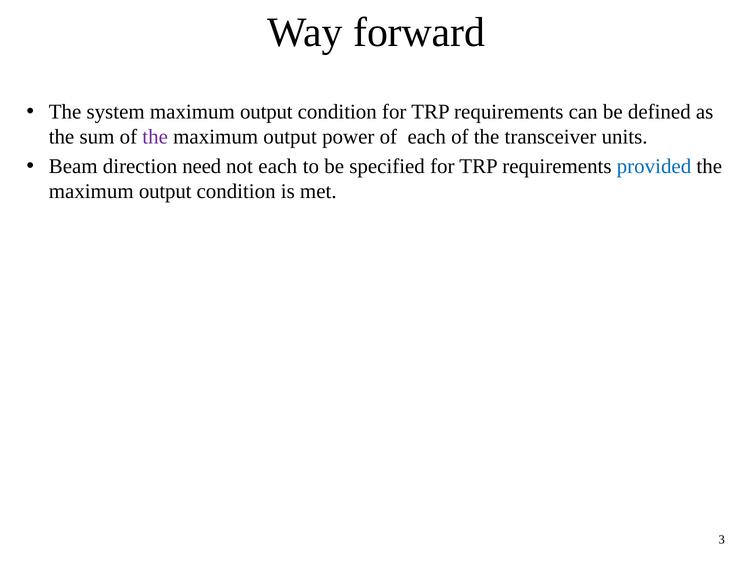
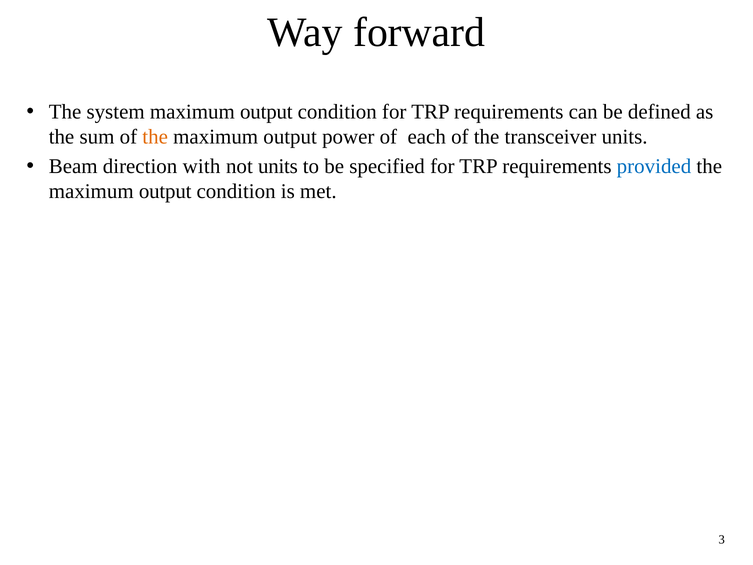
the colour: purple -> orange (155, 137)
need: need -> with (202, 166)
not each: each -> units (278, 166)
